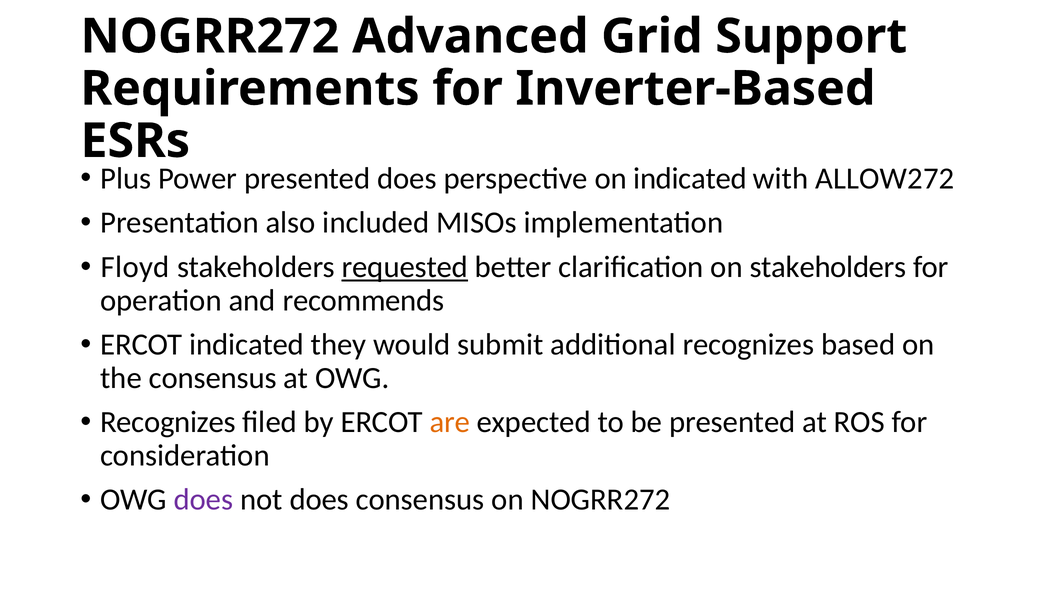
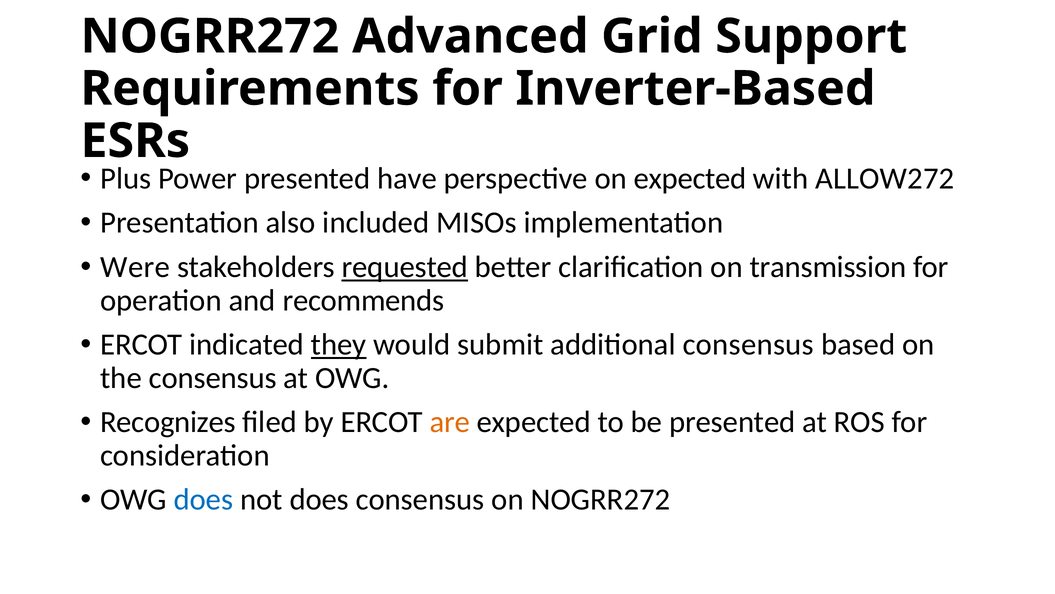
presented does: does -> have (407, 178)
on indicated: indicated -> expected (690, 178)
Floyd: Floyd -> Were (135, 267)
on stakeholders: stakeholders -> transmission (828, 267)
they underline: none -> present (339, 344)
additional recognizes: recognizes -> consensus (748, 344)
does colour: purple -> blue (203, 499)
